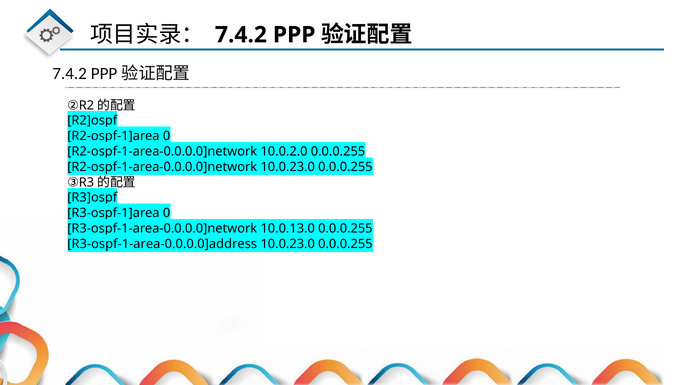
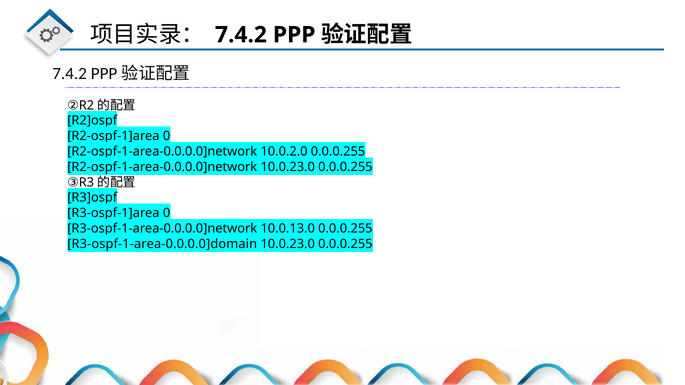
R3-ospf-1-area-0.0.0.0]address: R3-ospf-1-area-0.0.0.0]address -> R3-ospf-1-area-0.0.0.0]domain (162, 244)
